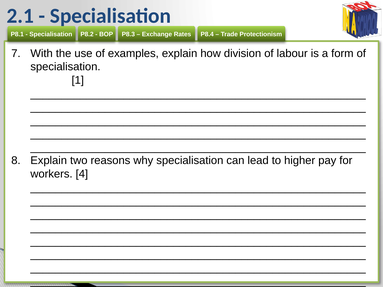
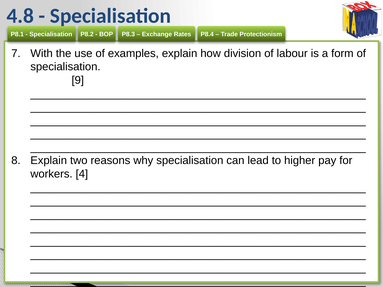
2.1: 2.1 -> 4.8 (20, 16)
1: 1 -> 9 (78, 80)
